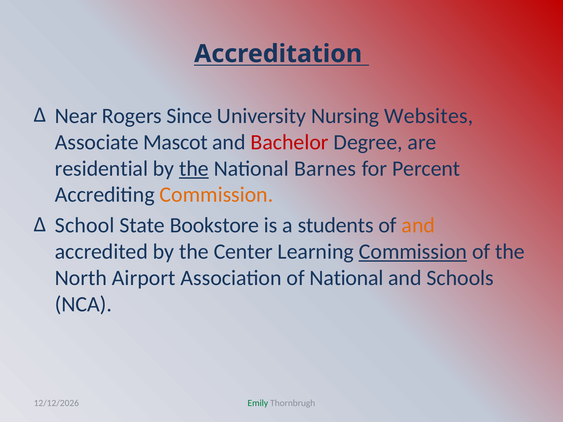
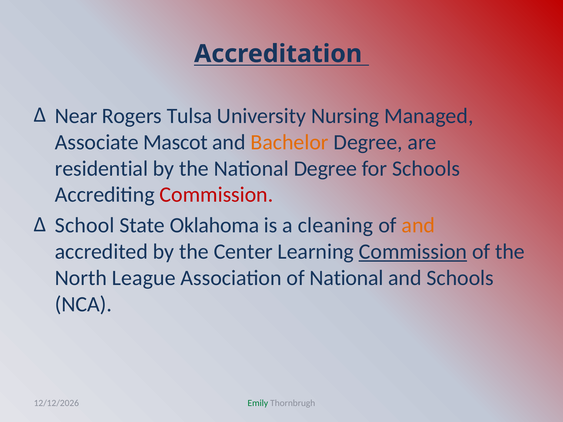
Since: Since -> Tulsa (189, 116)
Websites: Websites -> Managed (429, 116)
Bachelor colour: red -> orange (290, 142)
the underline: present -> none (194, 169)
National Barnes: Barnes -> Degree (325, 169)
for Percent: Percent -> Schools (426, 169)
Commission colour: orange -> red (216, 195)
Bookstore: Bookstore -> Oklahoma (214, 226)
students: students -> cleaning (336, 226)
Airport: Airport -> League (144, 278)
